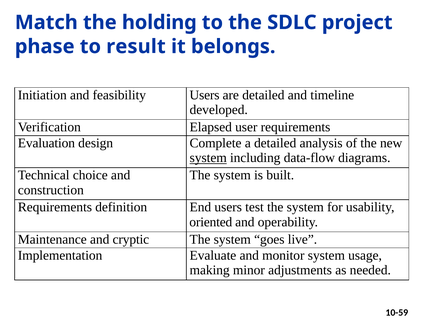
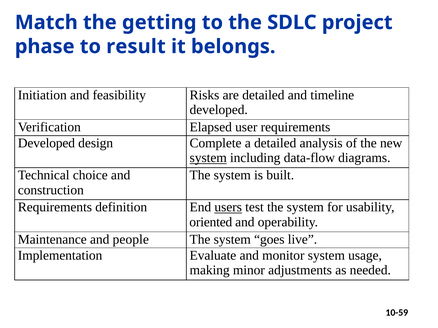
holding: holding -> getting (159, 22)
feasibility Users: Users -> Risks (204, 95)
Evaluation: Evaluation -> Developed (46, 143)
users underline: none -> present (228, 208)
cryptic: cryptic -> people (131, 240)
